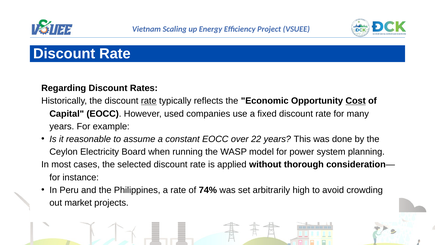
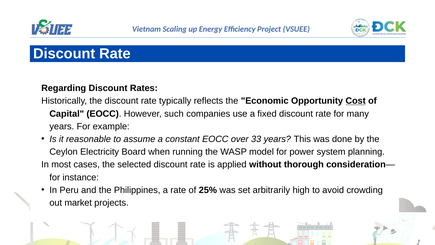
rate underline: present -> none (149, 101)
used: used -> such (174, 114)
22: 22 -> 33 (256, 139)
74%: 74% -> 25% (208, 190)
